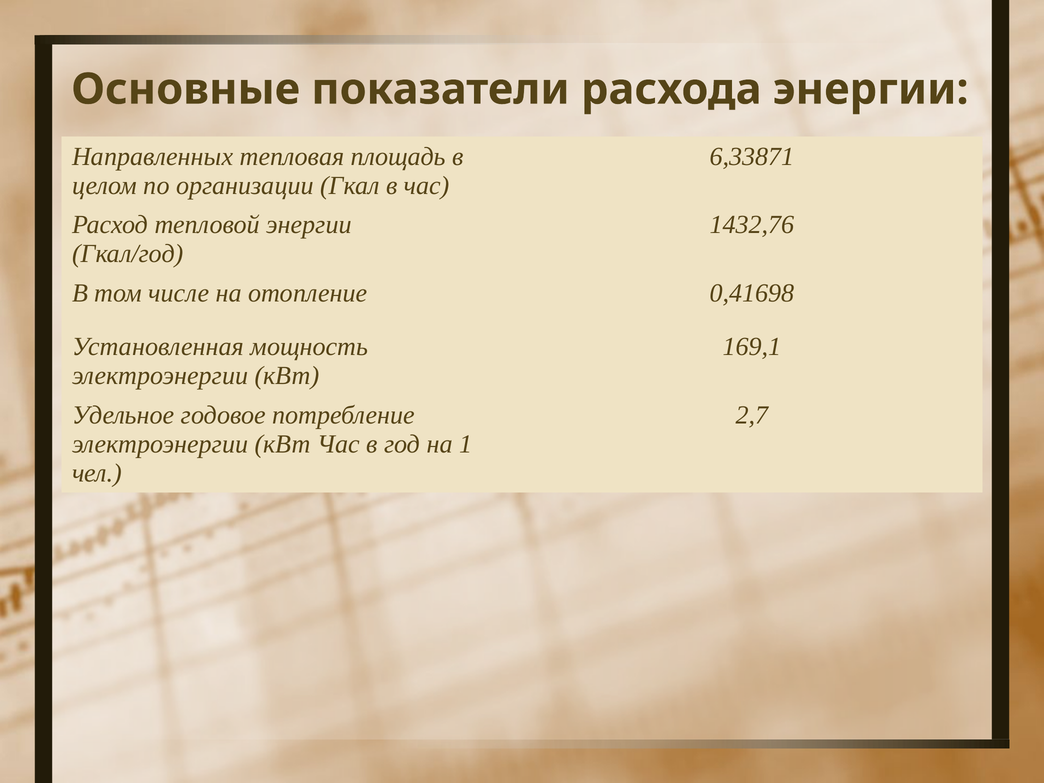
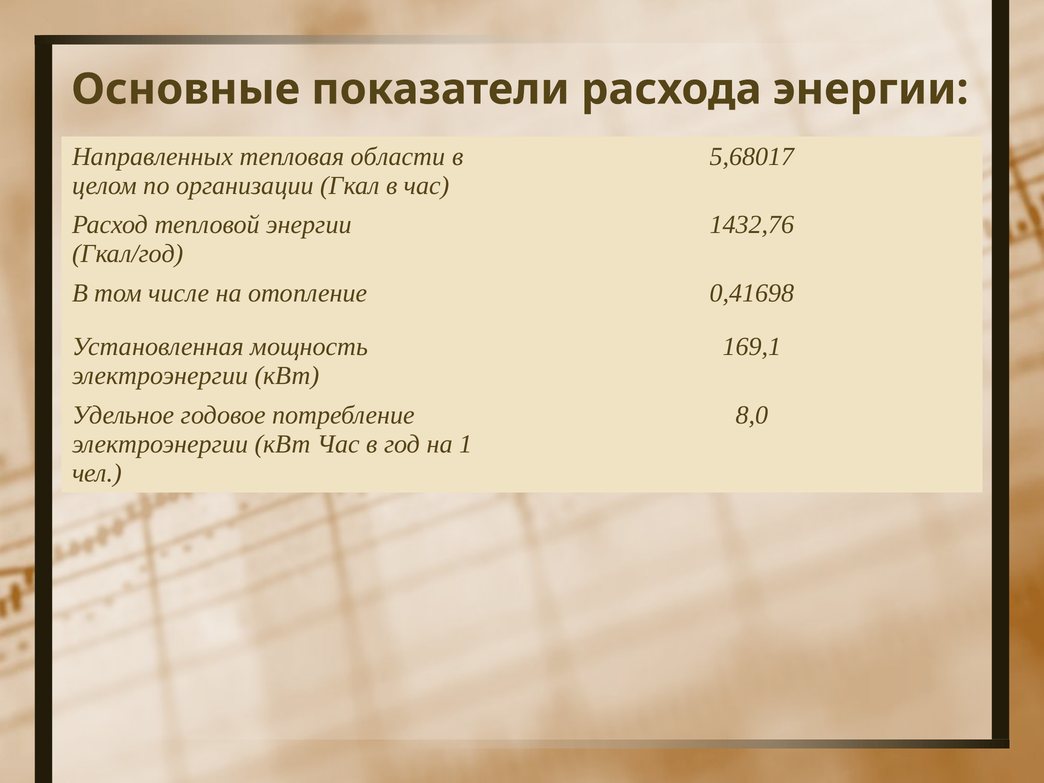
площадь: площадь -> области (398, 157)
6,33871: 6,33871 -> 5,68017 (752, 157)
2,7: 2,7 -> 8,0 (752, 415)
